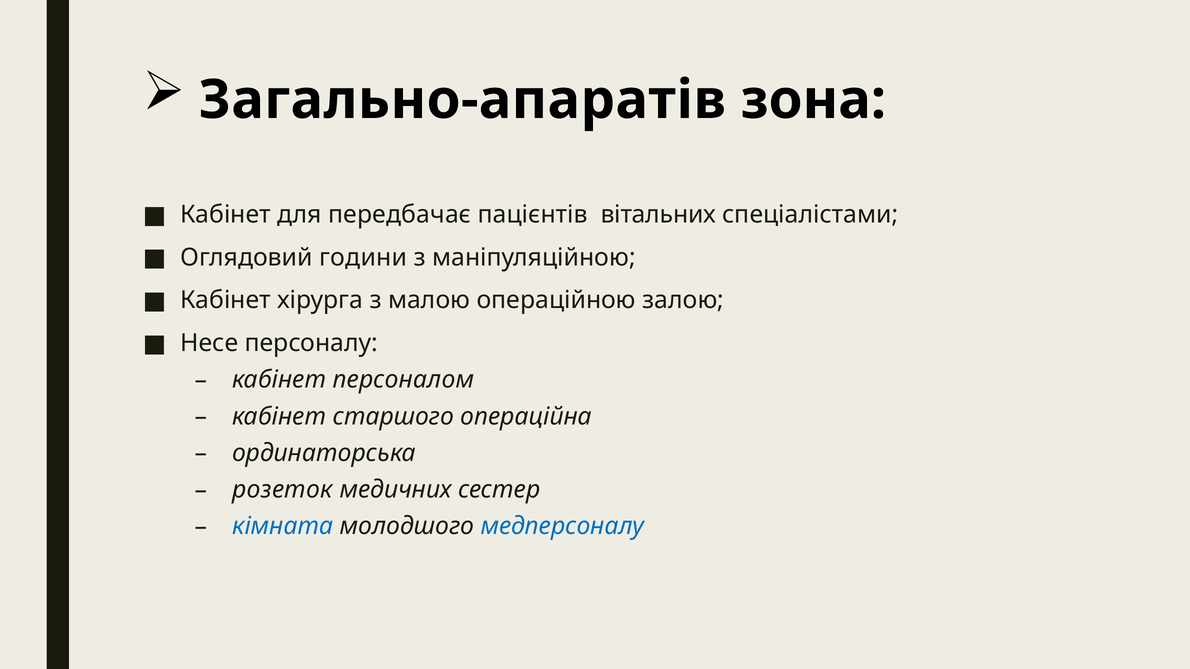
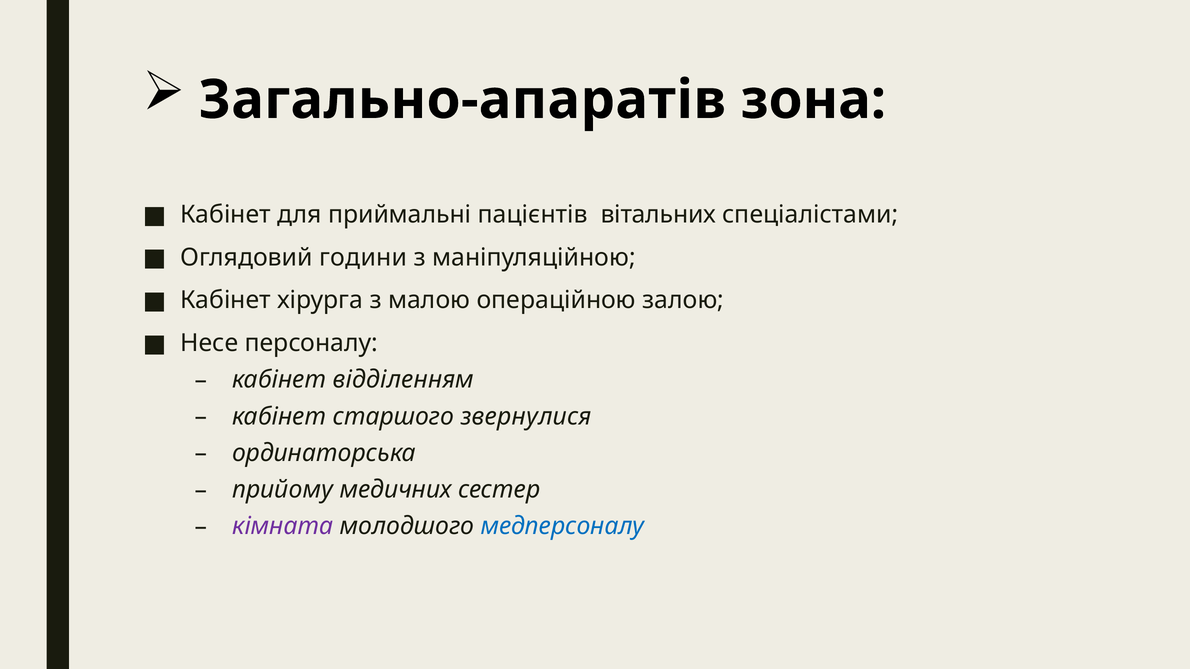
передбачає: передбачає -> приймальні (400, 215)
персоналом: персоналом -> відділенням (403, 380)
операційна: операційна -> звернулися (526, 417)
розеток: розеток -> прийому (283, 490)
кімната colour: blue -> purple (283, 527)
